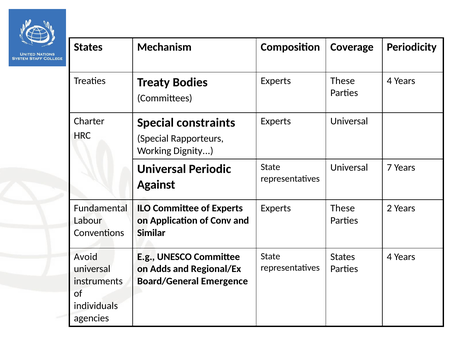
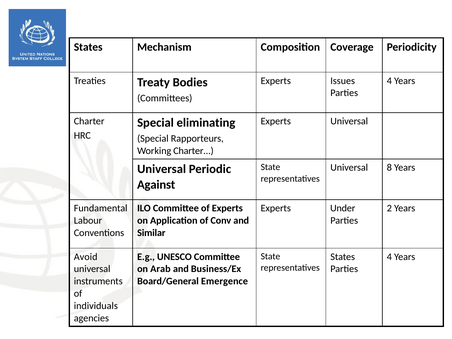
These: These -> Issues (343, 81)
constraints: constraints -> eliminating (206, 123)
Working Dignity: Dignity -> Charter (193, 151)
7: 7 -> 8 (389, 168)
These: These -> Under (343, 208)
Adds: Adds -> Arab (160, 269)
Regional/Ex: Regional/Ex -> Business/Ex (216, 269)
